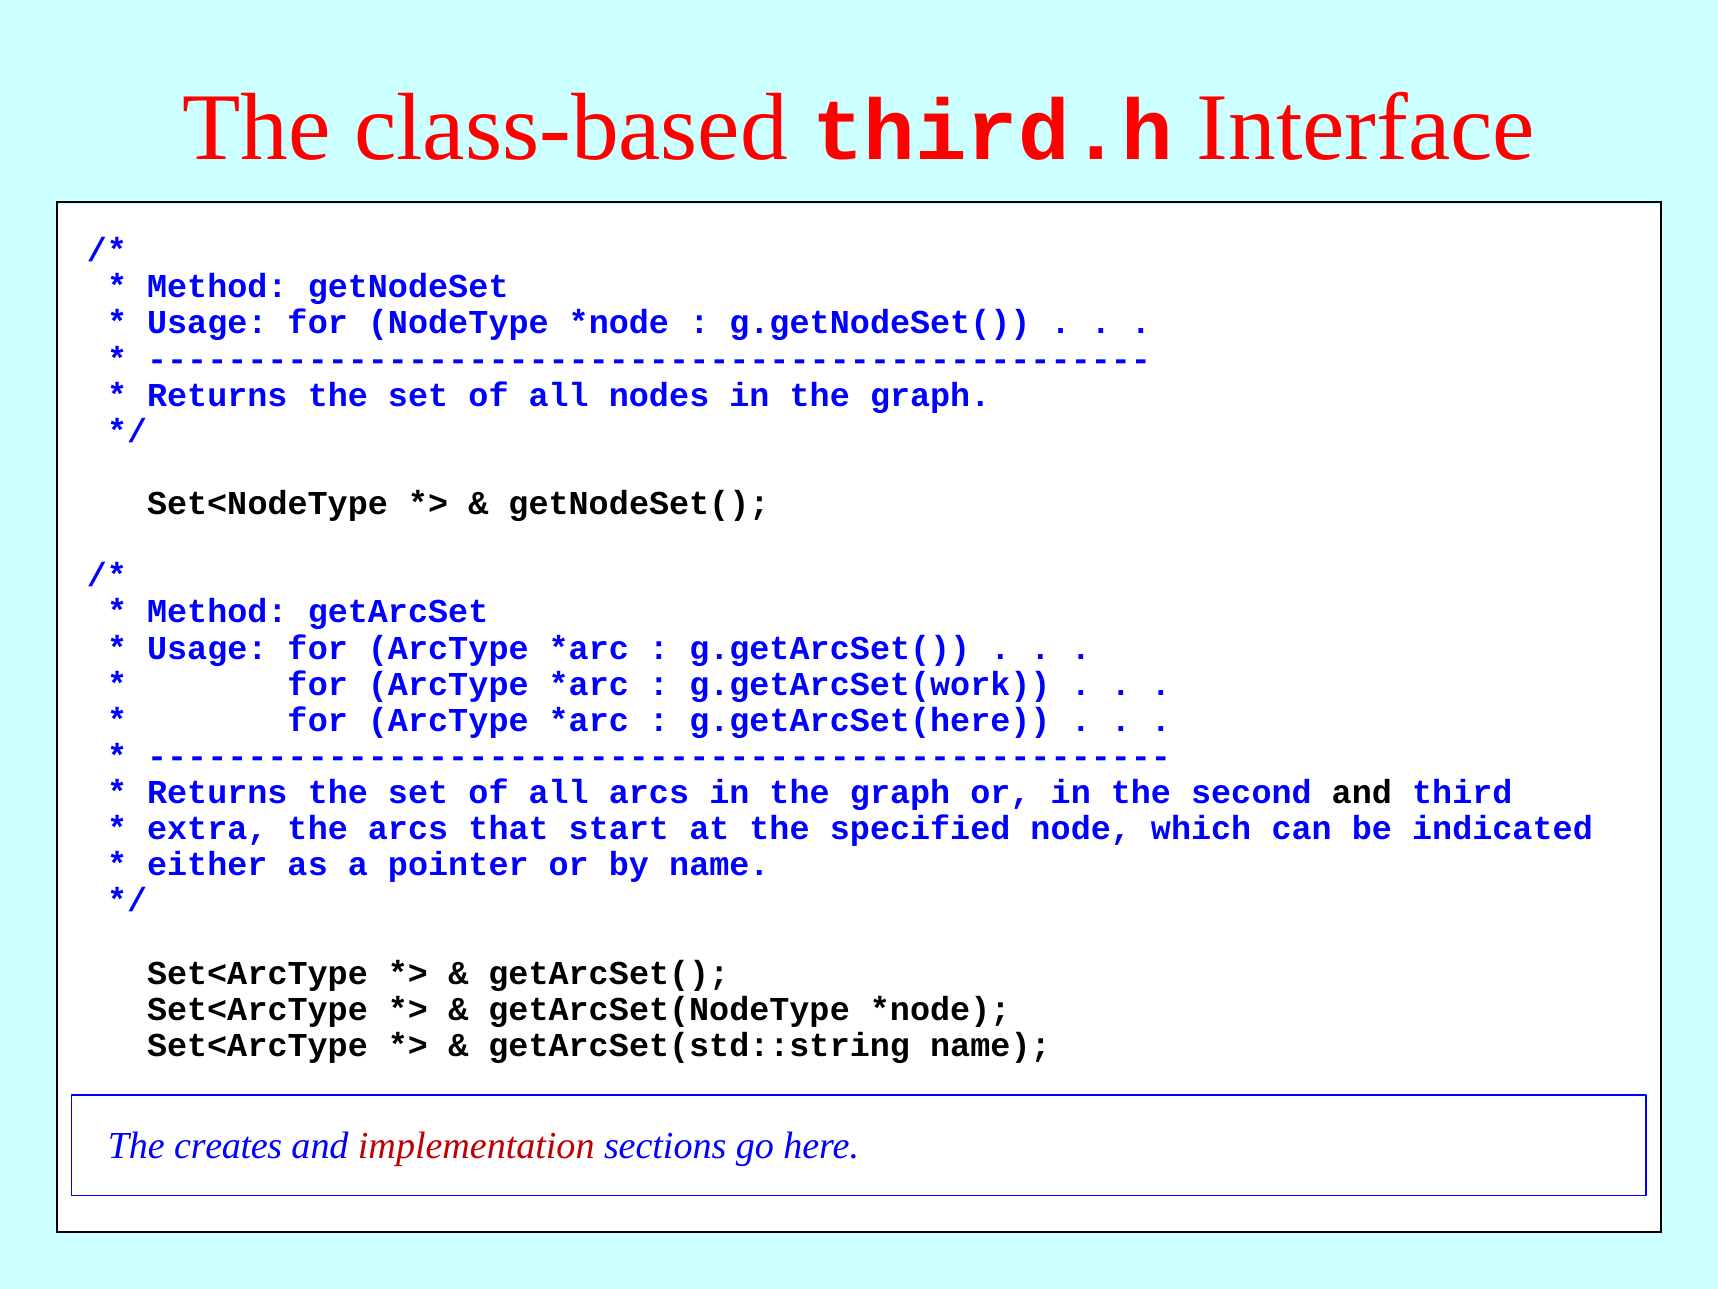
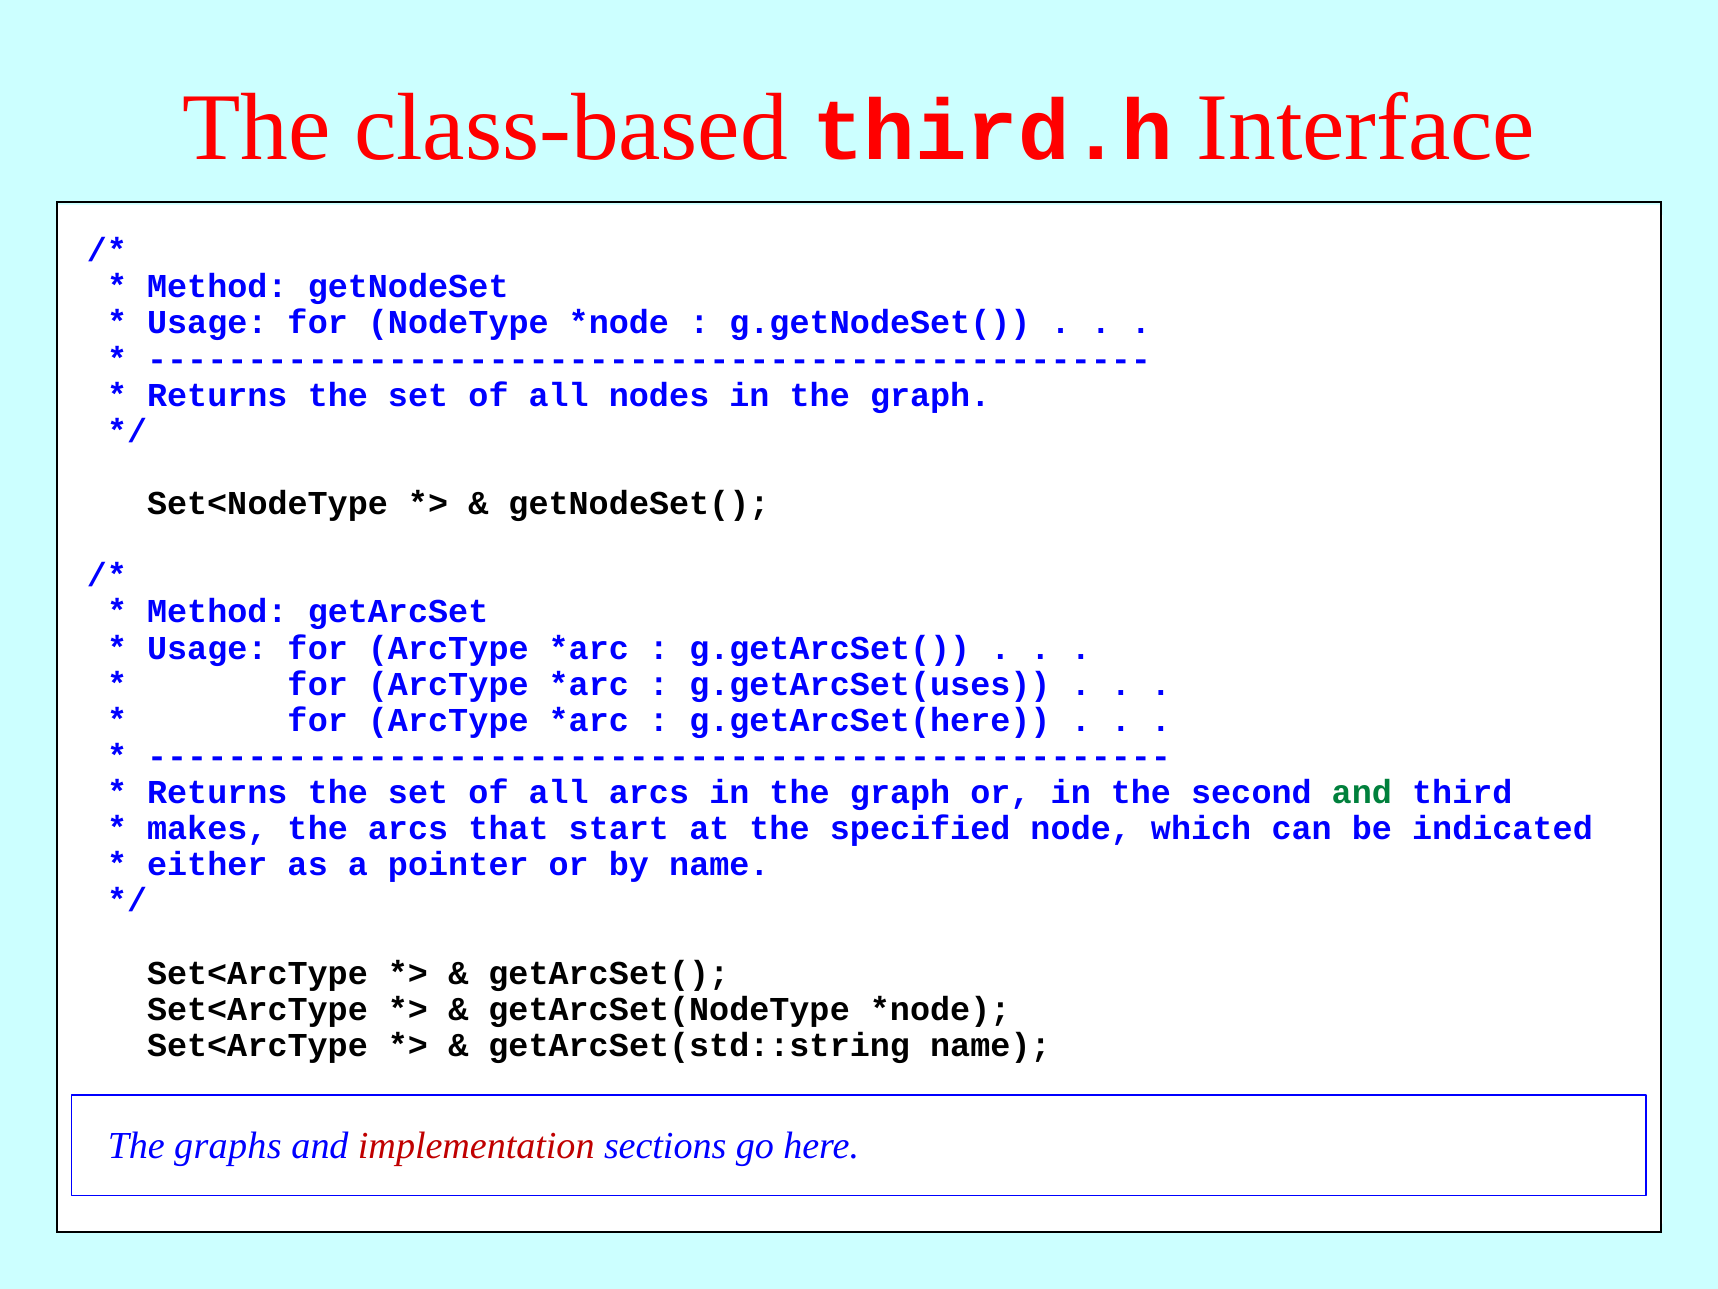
g.getArcSet(work: g.getArcSet(work -> g.getArcSet(uses (870, 684)
and colour: black -> green (1362, 792)
extra: extra -> makes (207, 828)
creates: creates -> graphs (228, 1146)
